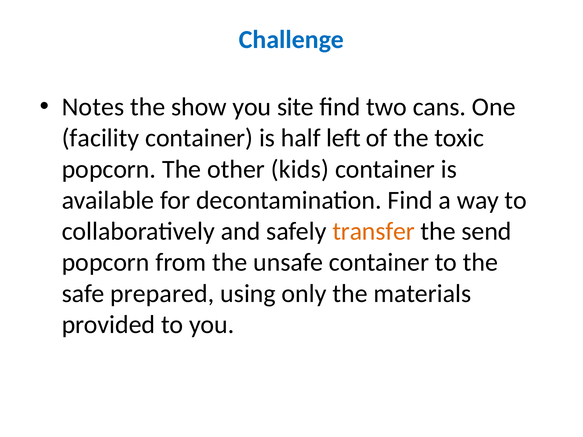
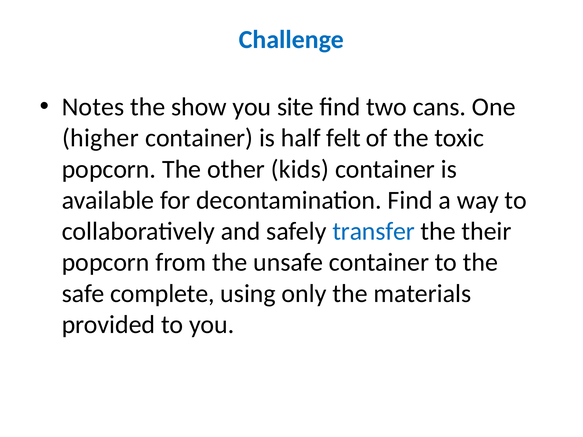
facility: facility -> higher (100, 138)
left: left -> felt (343, 138)
transfer colour: orange -> blue (374, 231)
send: send -> their (487, 231)
prepared: prepared -> complete (162, 294)
